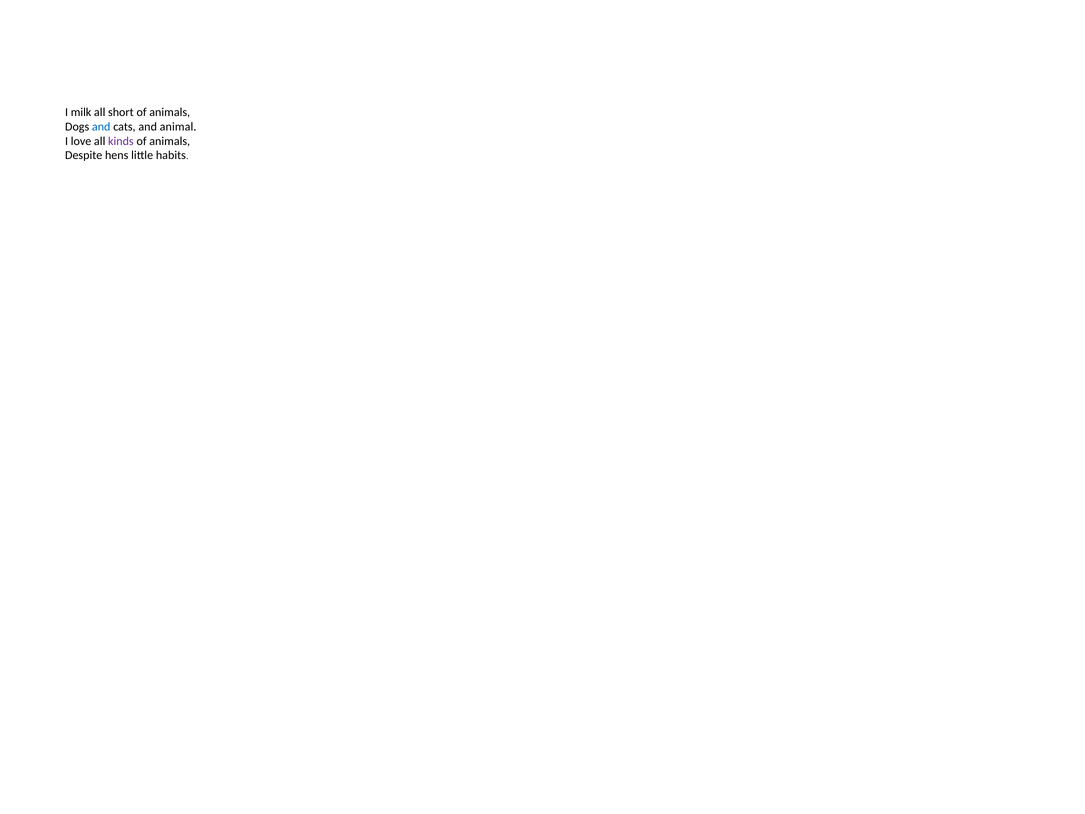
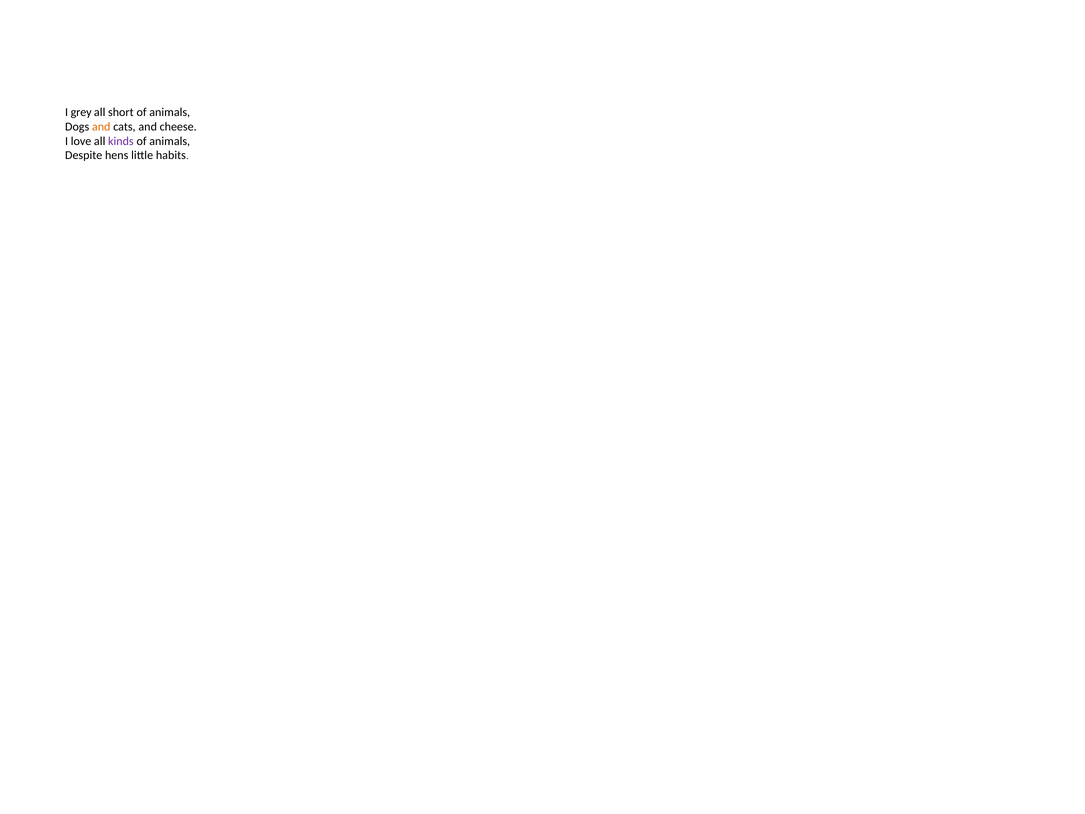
milk: milk -> grey (81, 112)
and colour: blue -> orange (101, 127)
animal: animal -> cheese (178, 127)
